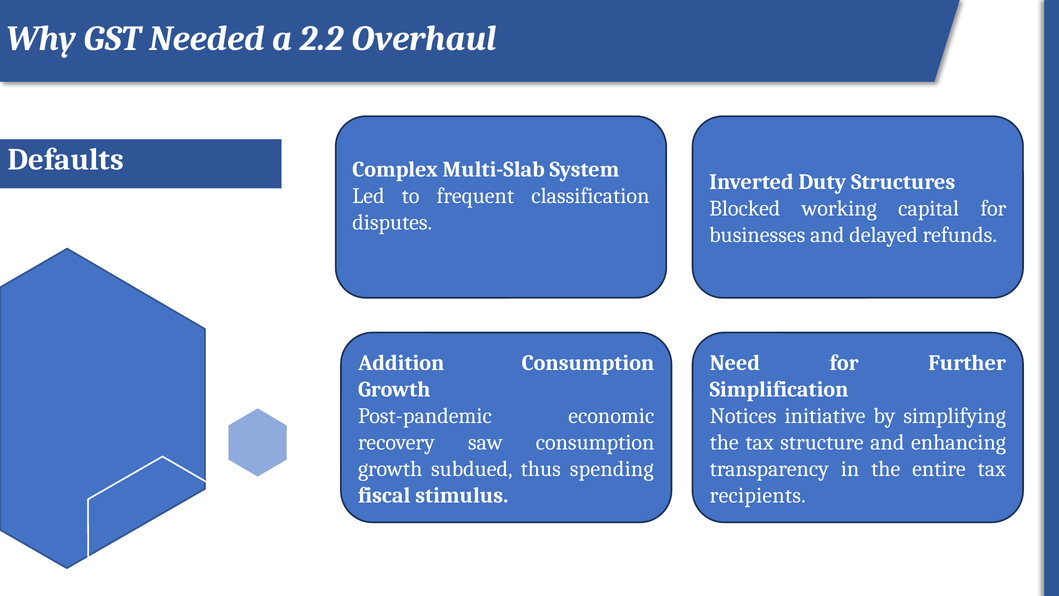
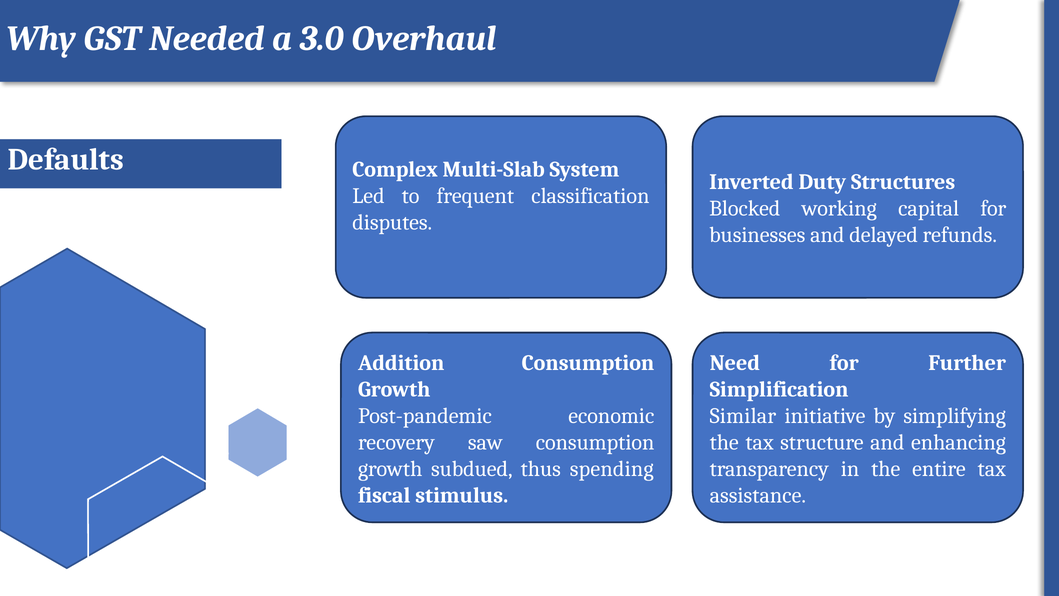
2.2: 2.2 -> 3.0 (322, 39)
Notices: Notices -> Similar (743, 416)
recipients: recipients -> assistance (758, 495)
